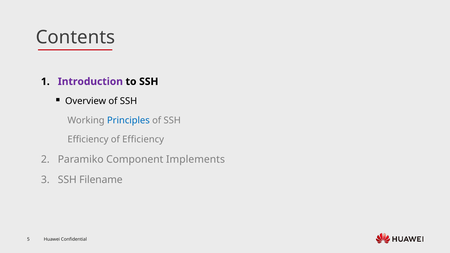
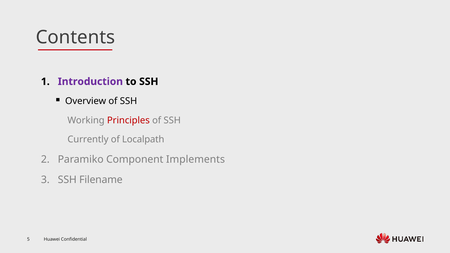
Principles colour: blue -> red (128, 120)
Efficiency: Efficiency -> Currently (88, 139)
of Efficiency: Efficiency -> Localpath (143, 139)
